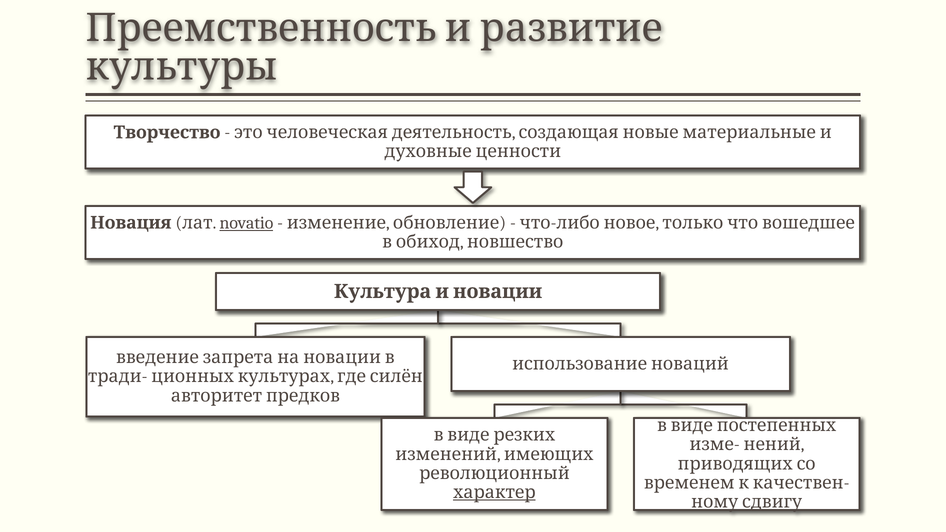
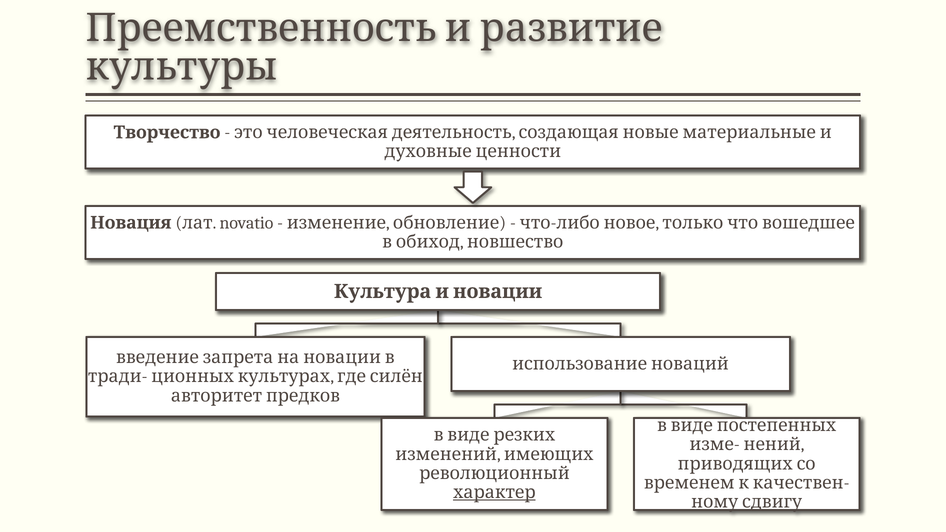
novatio underline: present -> none (246, 223)
